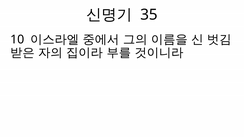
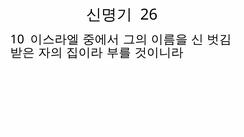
35: 35 -> 26 (149, 15)
